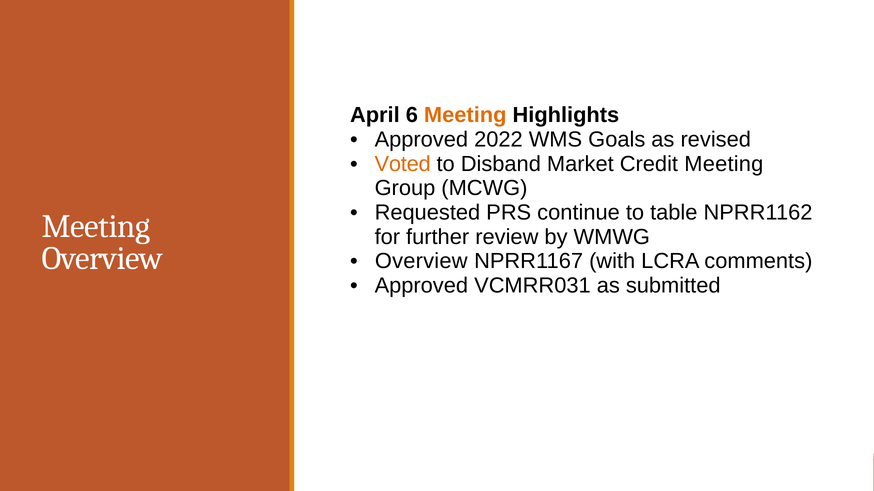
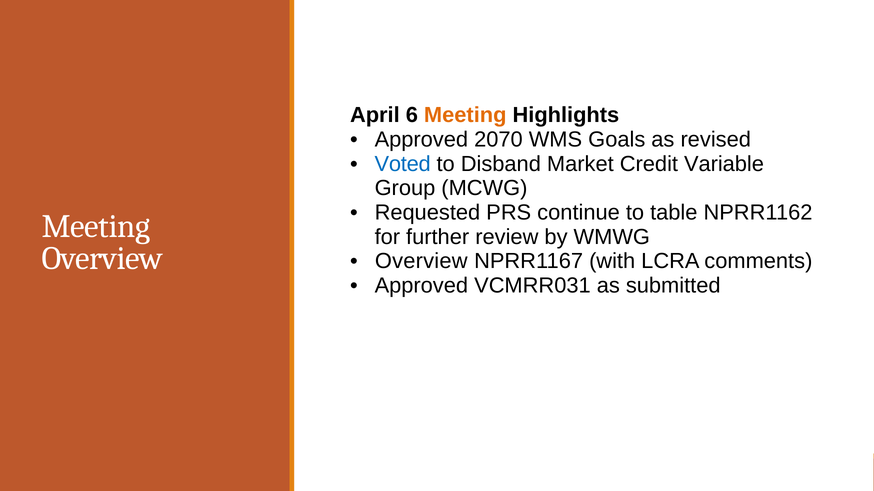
2022: 2022 -> 2070 (498, 140)
Voted colour: orange -> blue (403, 164)
Credit Meeting: Meeting -> Variable (724, 164)
